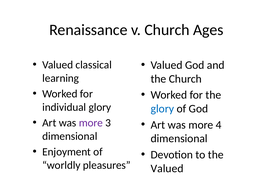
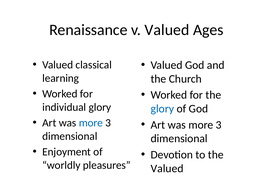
v Church: Church -> Valued (167, 30)
more colour: purple -> blue (91, 123)
4: 4 -> 3 (219, 124)
